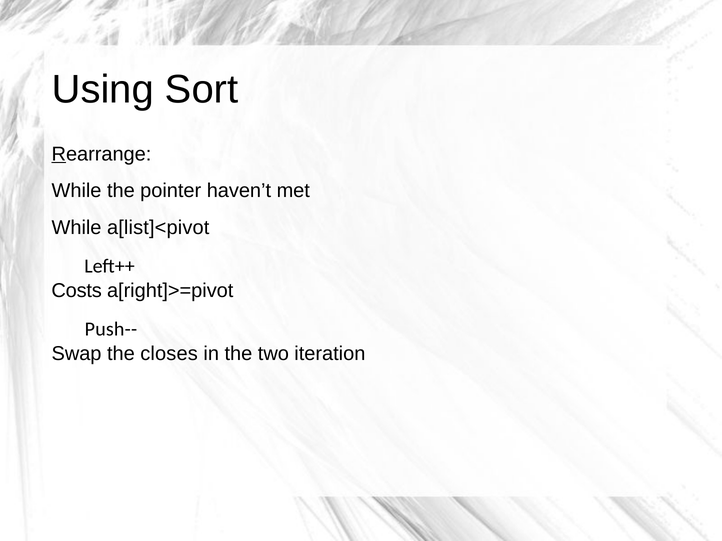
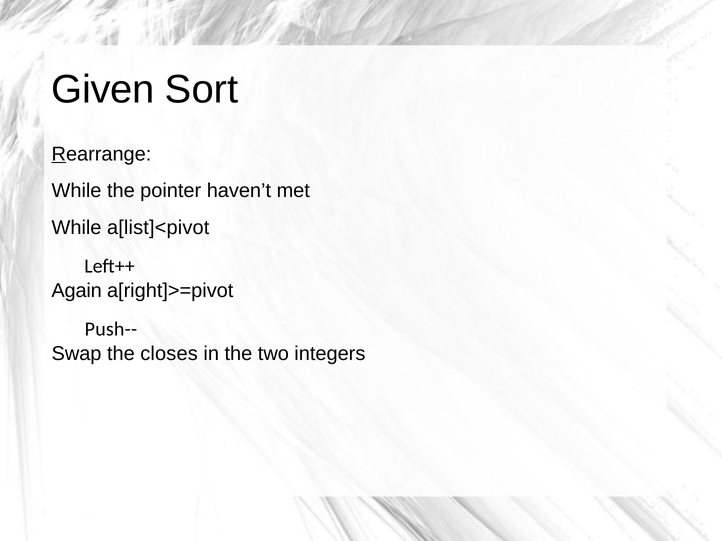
Using: Using -> Given (103, 90)
Costs: Costs -> Again (77, 291)
iteration: iteration -> integers (330, 354)
